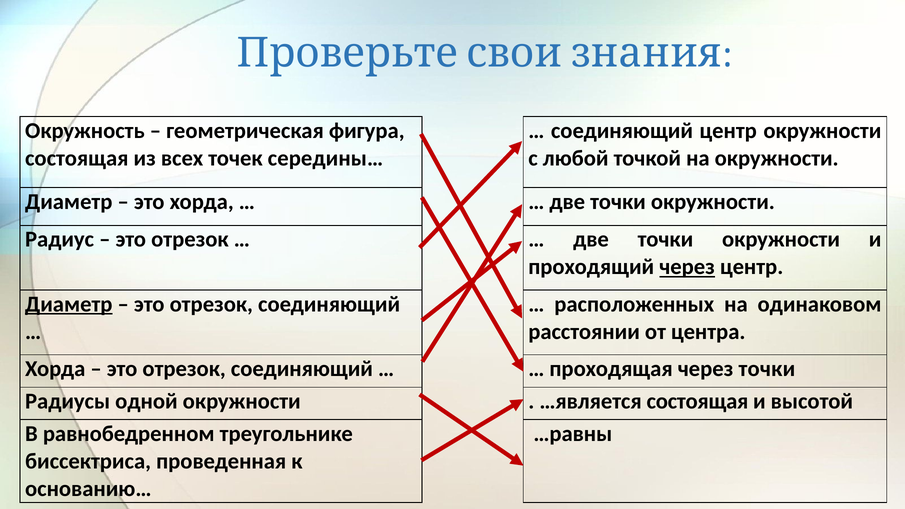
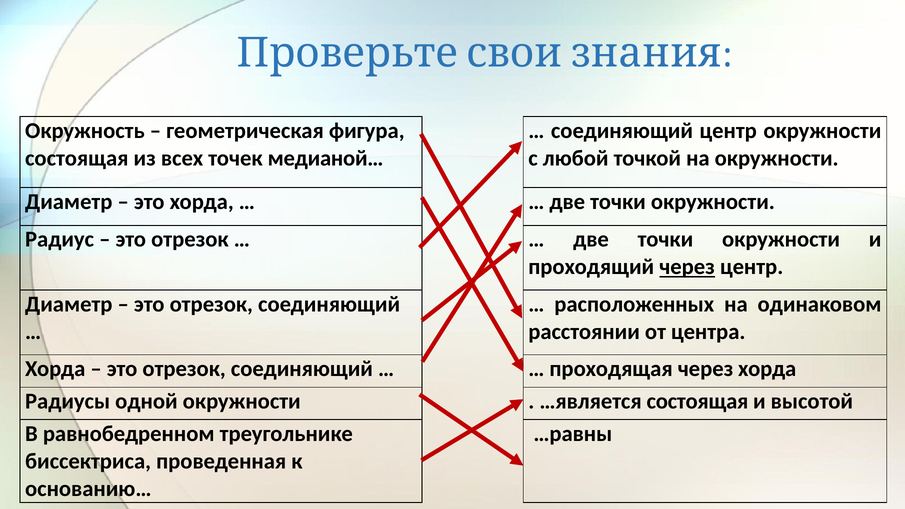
середины…: середины… -> медианой… (326, 158)
Диаметр underline: present -> none (69, 304)
через точки: точки -> хорда (767, 369)
